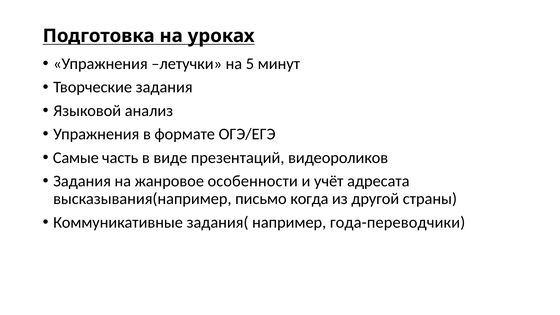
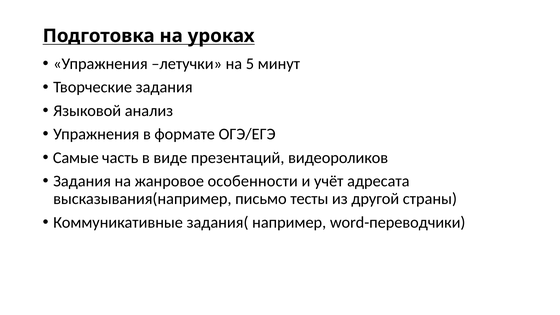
когда: когда -> тесты (309, 199)
года-переводчики: года-переводчики -> word-переводчики (398, 222)
